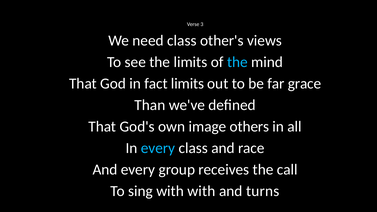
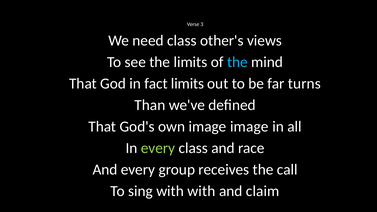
grace: grace -> turns (304, 84)
image others: others -> image (249, 127)
every colour: light blue -> light green (158, 148)
turns: turns -> claim (263, 191)
